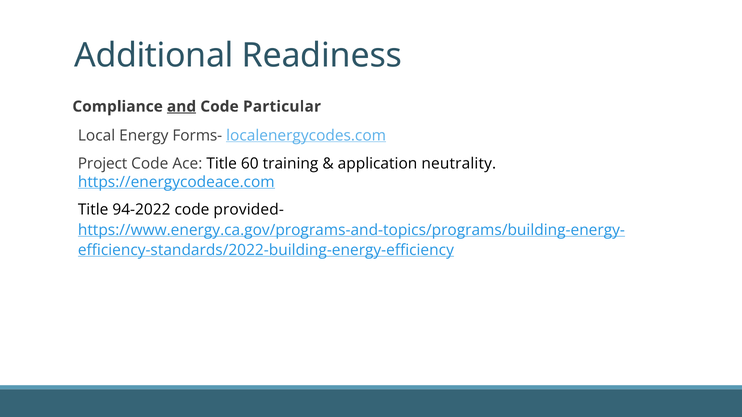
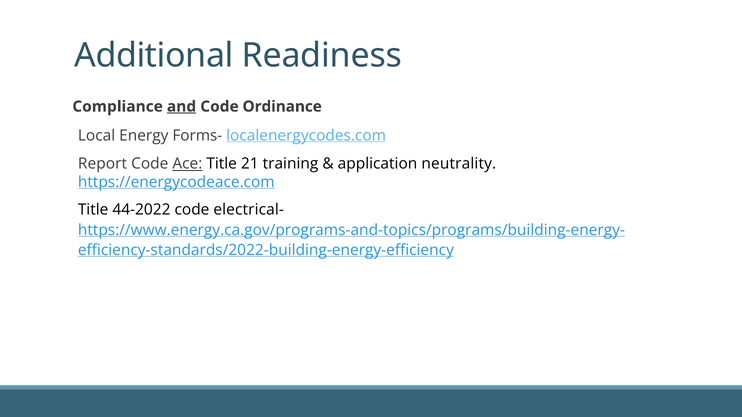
Particular: Particular -> Ordinance (282, 107)
Project: Project -> Report (102, 164)
Ace underline: none -> present (187, 164)
60: 60 -> 21 (250, 164)
94-2022: 94-2022 -> 44-2022 (141, 210)
provided-: provided- -> electrical- (249, 210)
